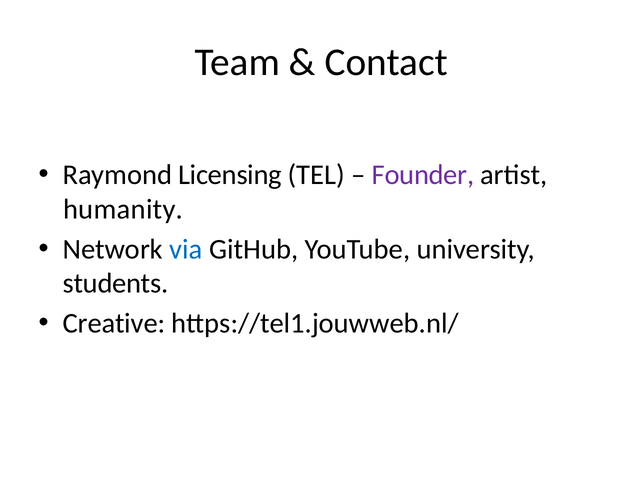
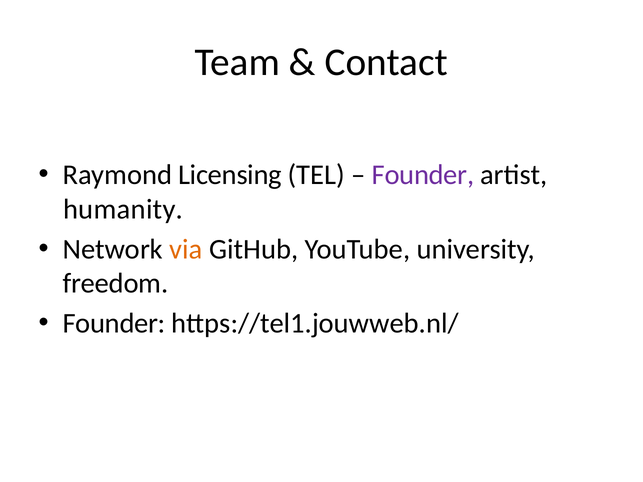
via colour: blue -> orange (186, 249)
students: students -> freedom (115, 284)
Creative: Creative -> Founder (114, 324)
